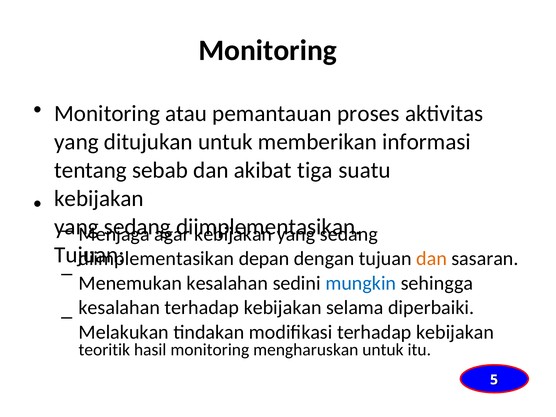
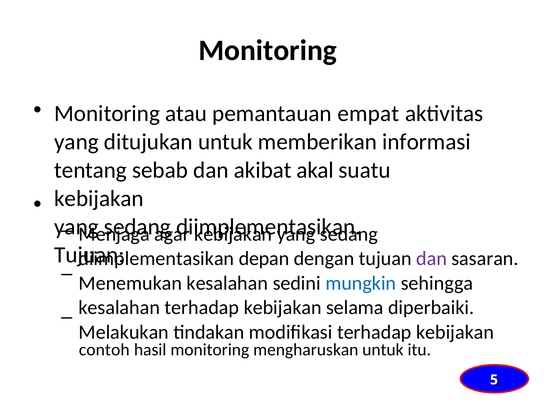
proses: proses -> empat (368, 114)
tiga: tiga -> akal (315, 170)
dan colour: orange -> purple (432, 259)
teoritik: teoritik -> contoh (104, 350)
